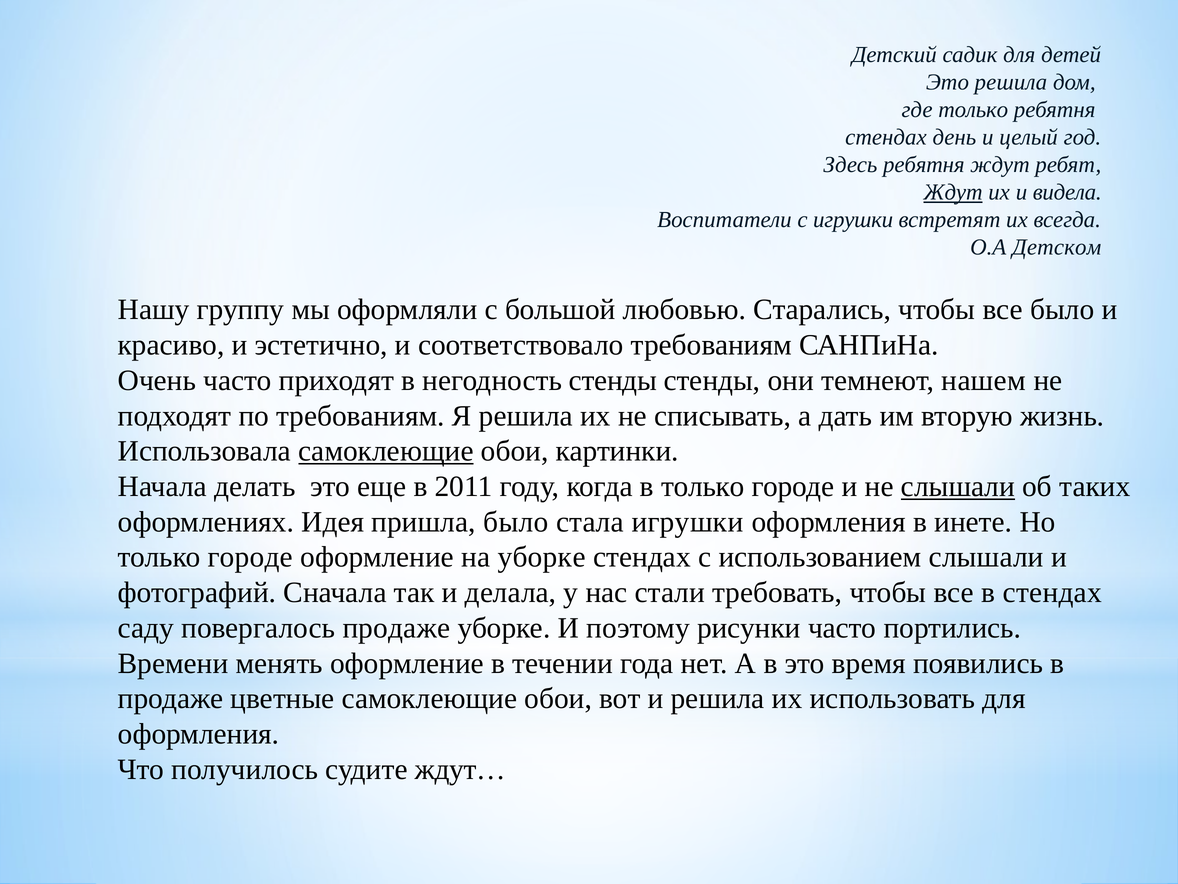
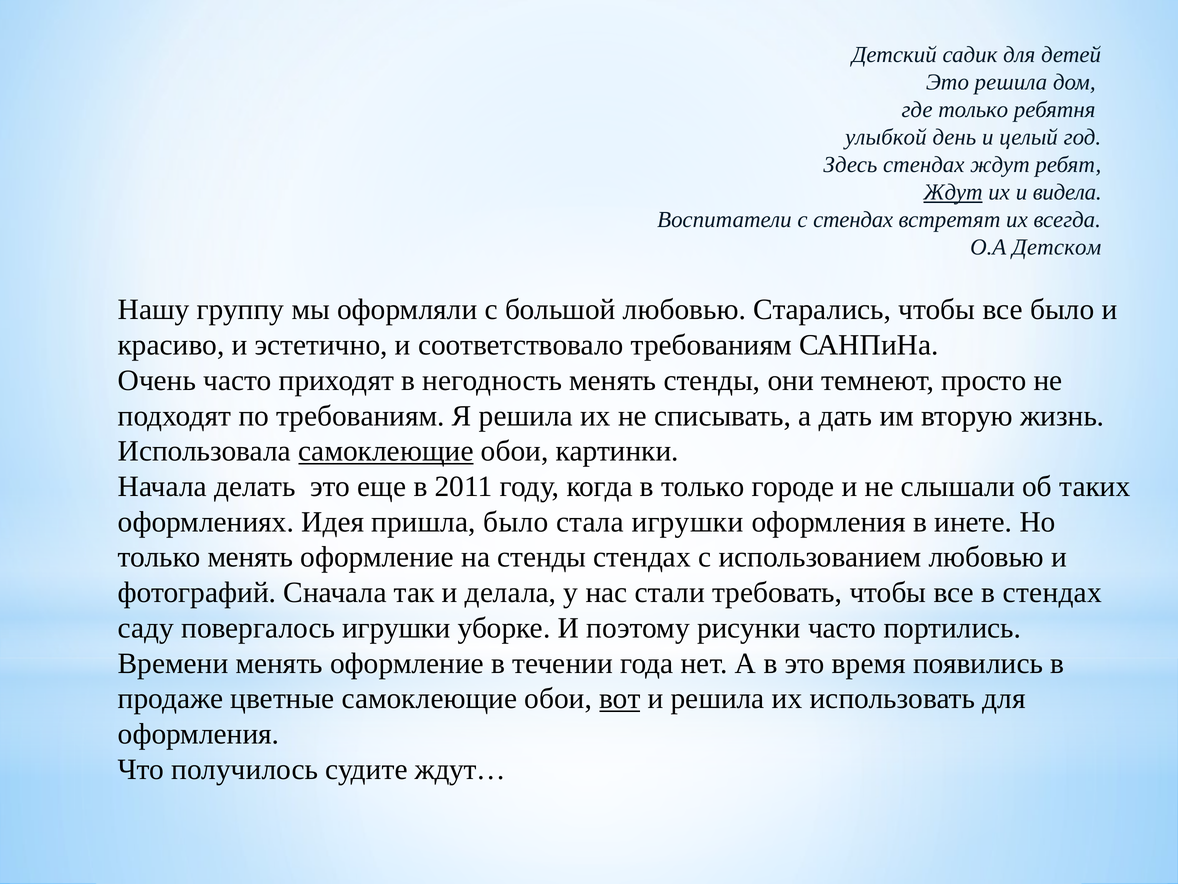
стендах: стендах -> улыбкой (886, 137)
Здесь ребятня: ребятня -> стендах (924, 165)
с игрушки: игрушки -> стендах (853, 220)
негодность стенды: стенды -> менять (613, 380)
нашем: нашем -> просто (984, 380)
слышали underline: present -> none (958, 486)
городе: городе -> менять (250, 557)
на уборке: уборке -> стенды (542, 557)
использованием слышали: слышали -> любовью (986, 557)
повергалось продаже: продаже -> игрушки (397, 628)
вот underline: none -> present (620, 698)
